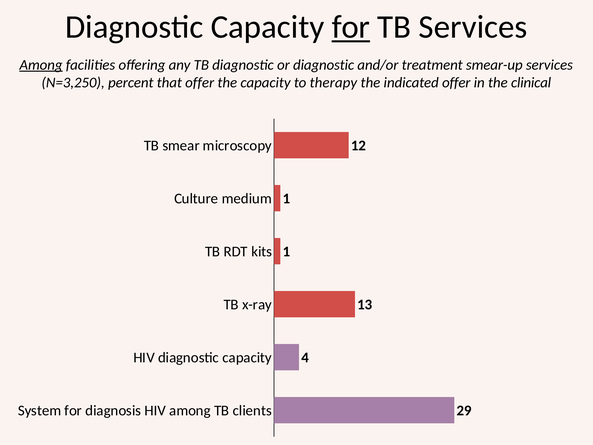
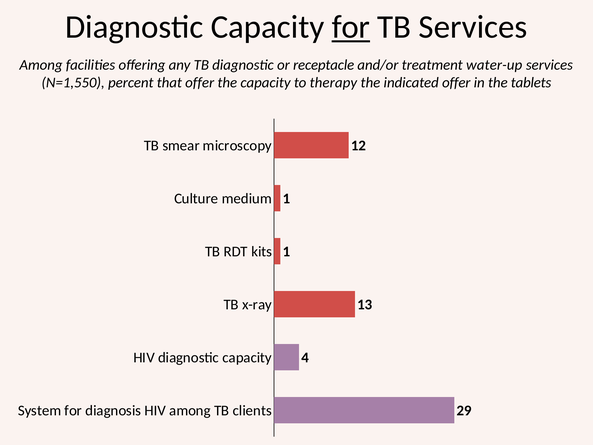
Among underline: present -> none (41, 65)
or diagnostic: diagnostic -> receptacle (324, 65)
smear-up: smear-up -> water-up (494, 65)
N=3,250: N=3,250 -> N=1,550 (73, 83)
clinical: clinical -> tablets (531, 83)
